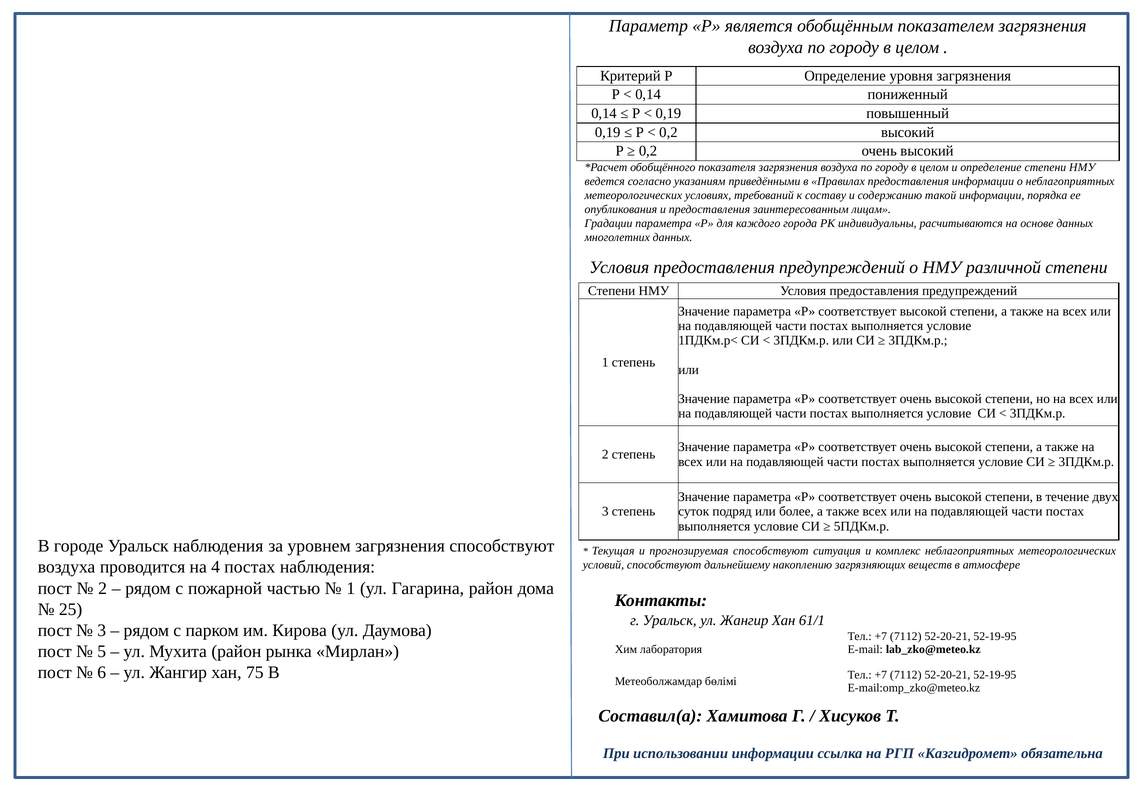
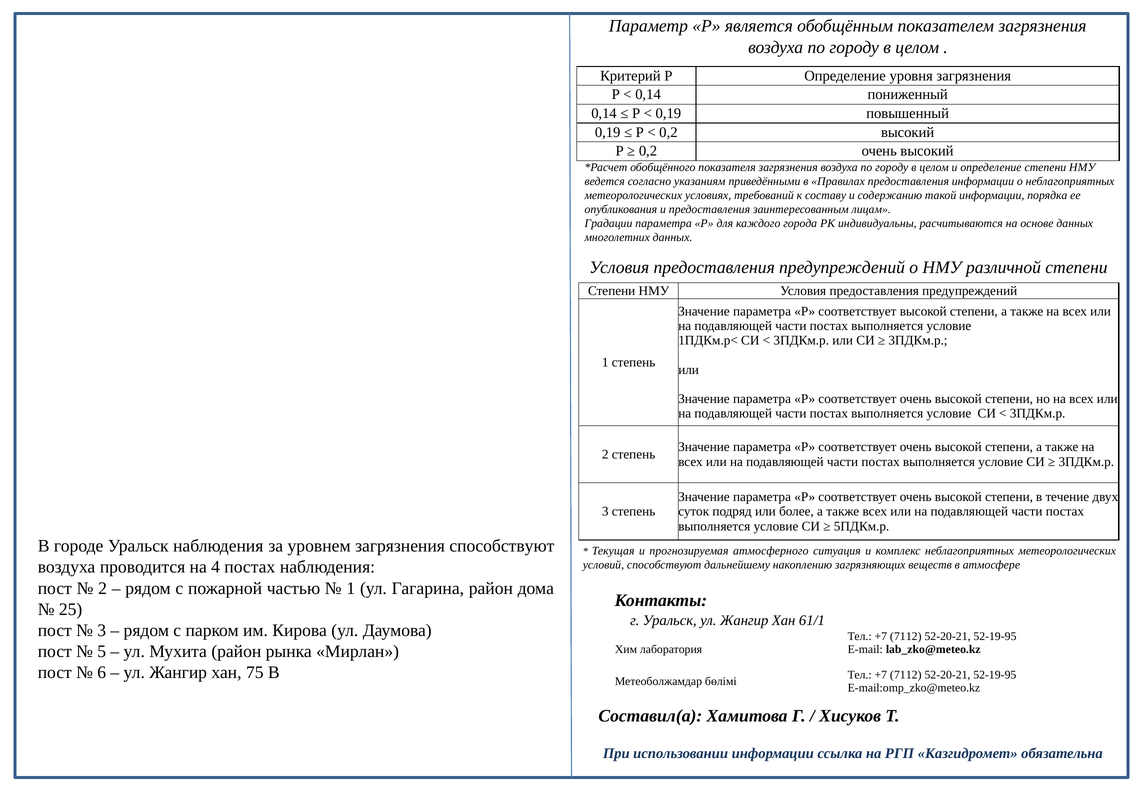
прогнозируемая способствуют: способствуют -> атмосферного (771, 551)
